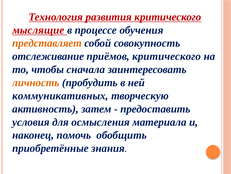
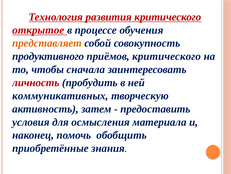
мыслящие: мыслящие -> открытое (38, 30)
отслеживание: отслеживание -> продуктивного (48, 56)
личность colour: orange -> red (36, 82)
